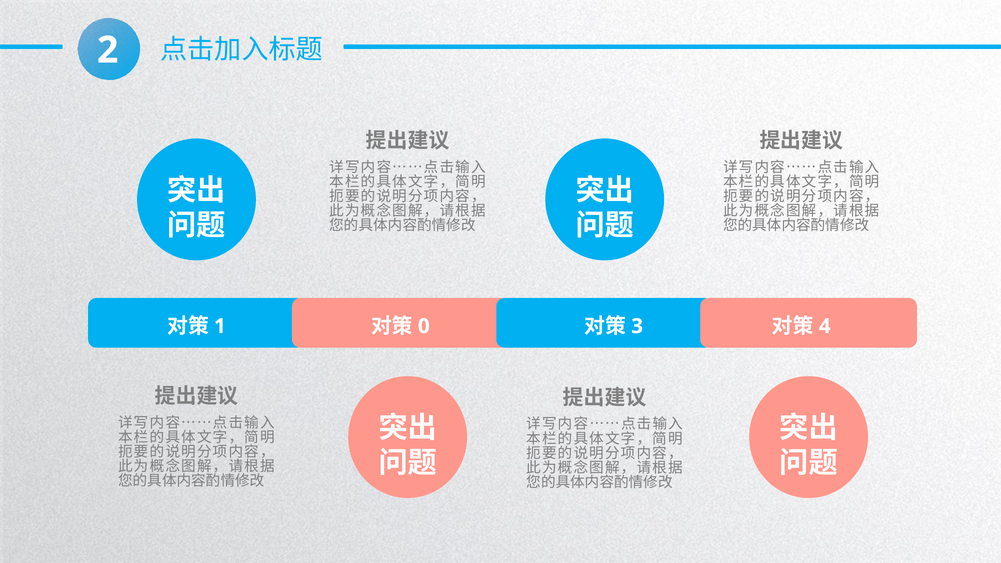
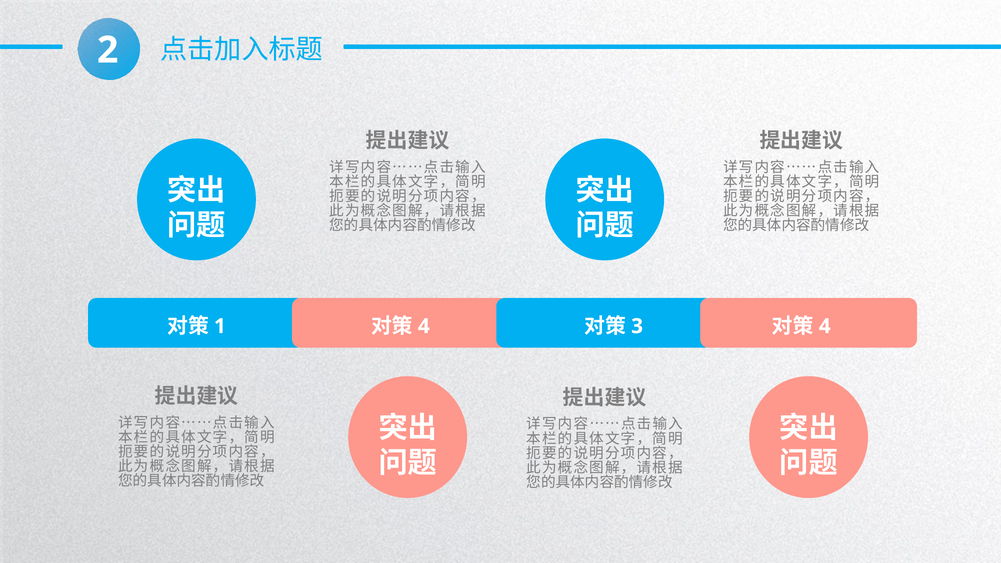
0: 0 -> 4 (424, 326)
